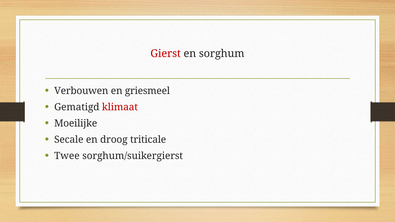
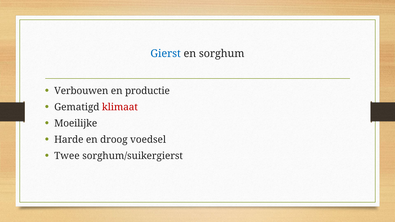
Gierst colour: red -> blue (166, 54)
griesmeel: griesmeel -> productie (147, 91)
Secale: Secale -> Harde (69, 140)
triticale: triticale -> voedsel (148, 140)
